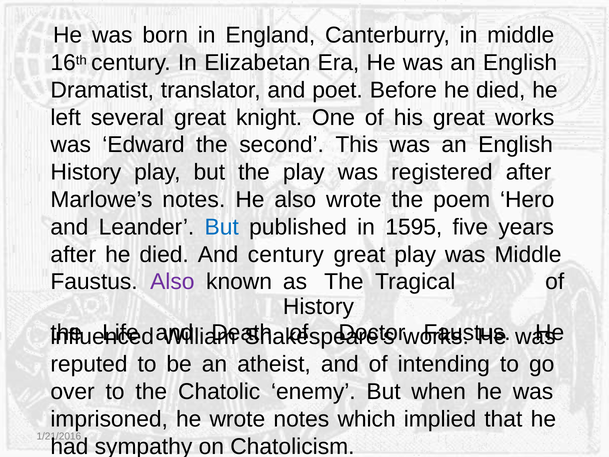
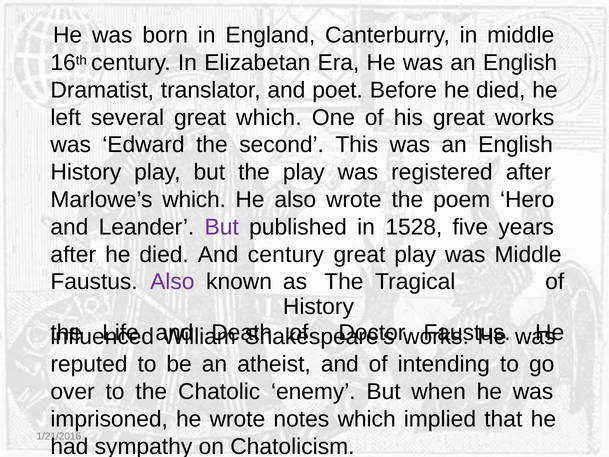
great knight: knight -> which (269, 117)
Marlowe’s notes: notes -> which (194, 200)
But colour: blue -> purple (222, 227)
1595: 1595 -> 1528 (414, 227)
